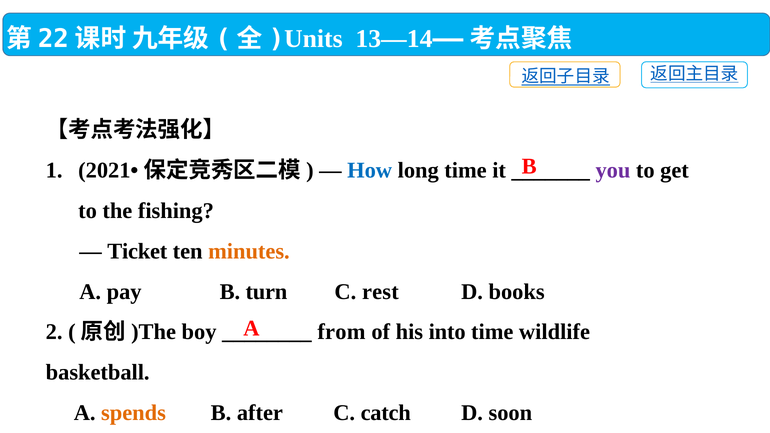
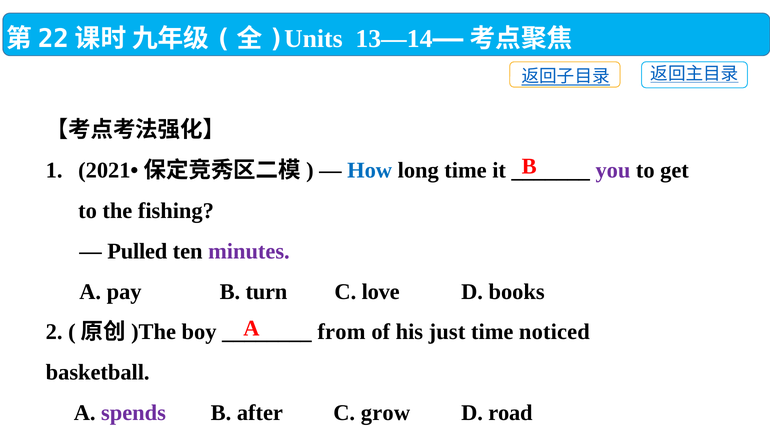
Ticket: Ticket -> Pulled (137, 251)
minutes colour: orange -> purple (249, 251)
rest: rest -> love (381, 292)
into: into -> just (447, 332)
wildlife: wildlife -> noticed (554, 332)
spends colour: orange -> purple (134, 413)
catch: catch -> grow (386, 413)
soon: soon -> road (510, 413)
